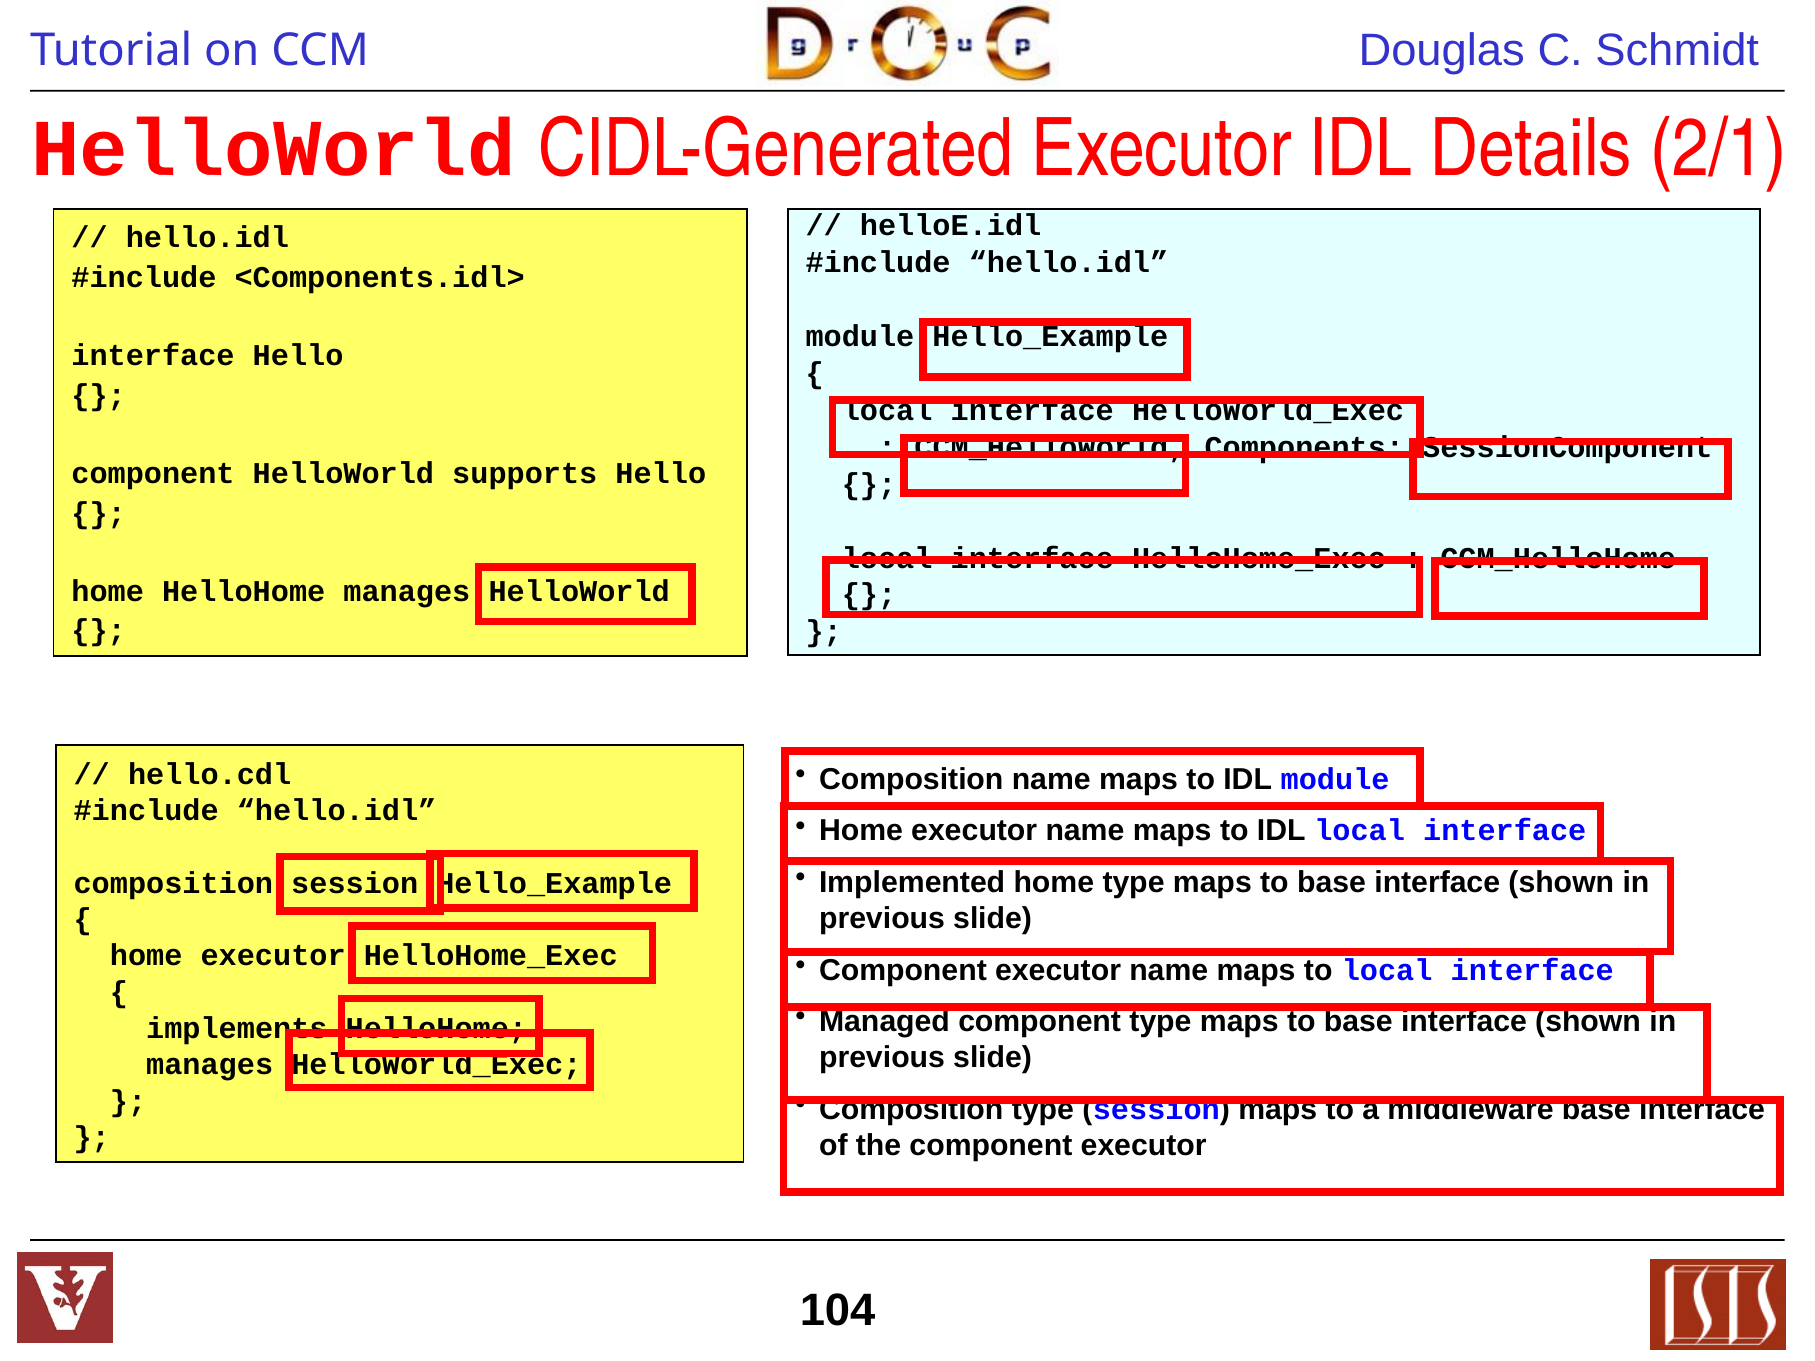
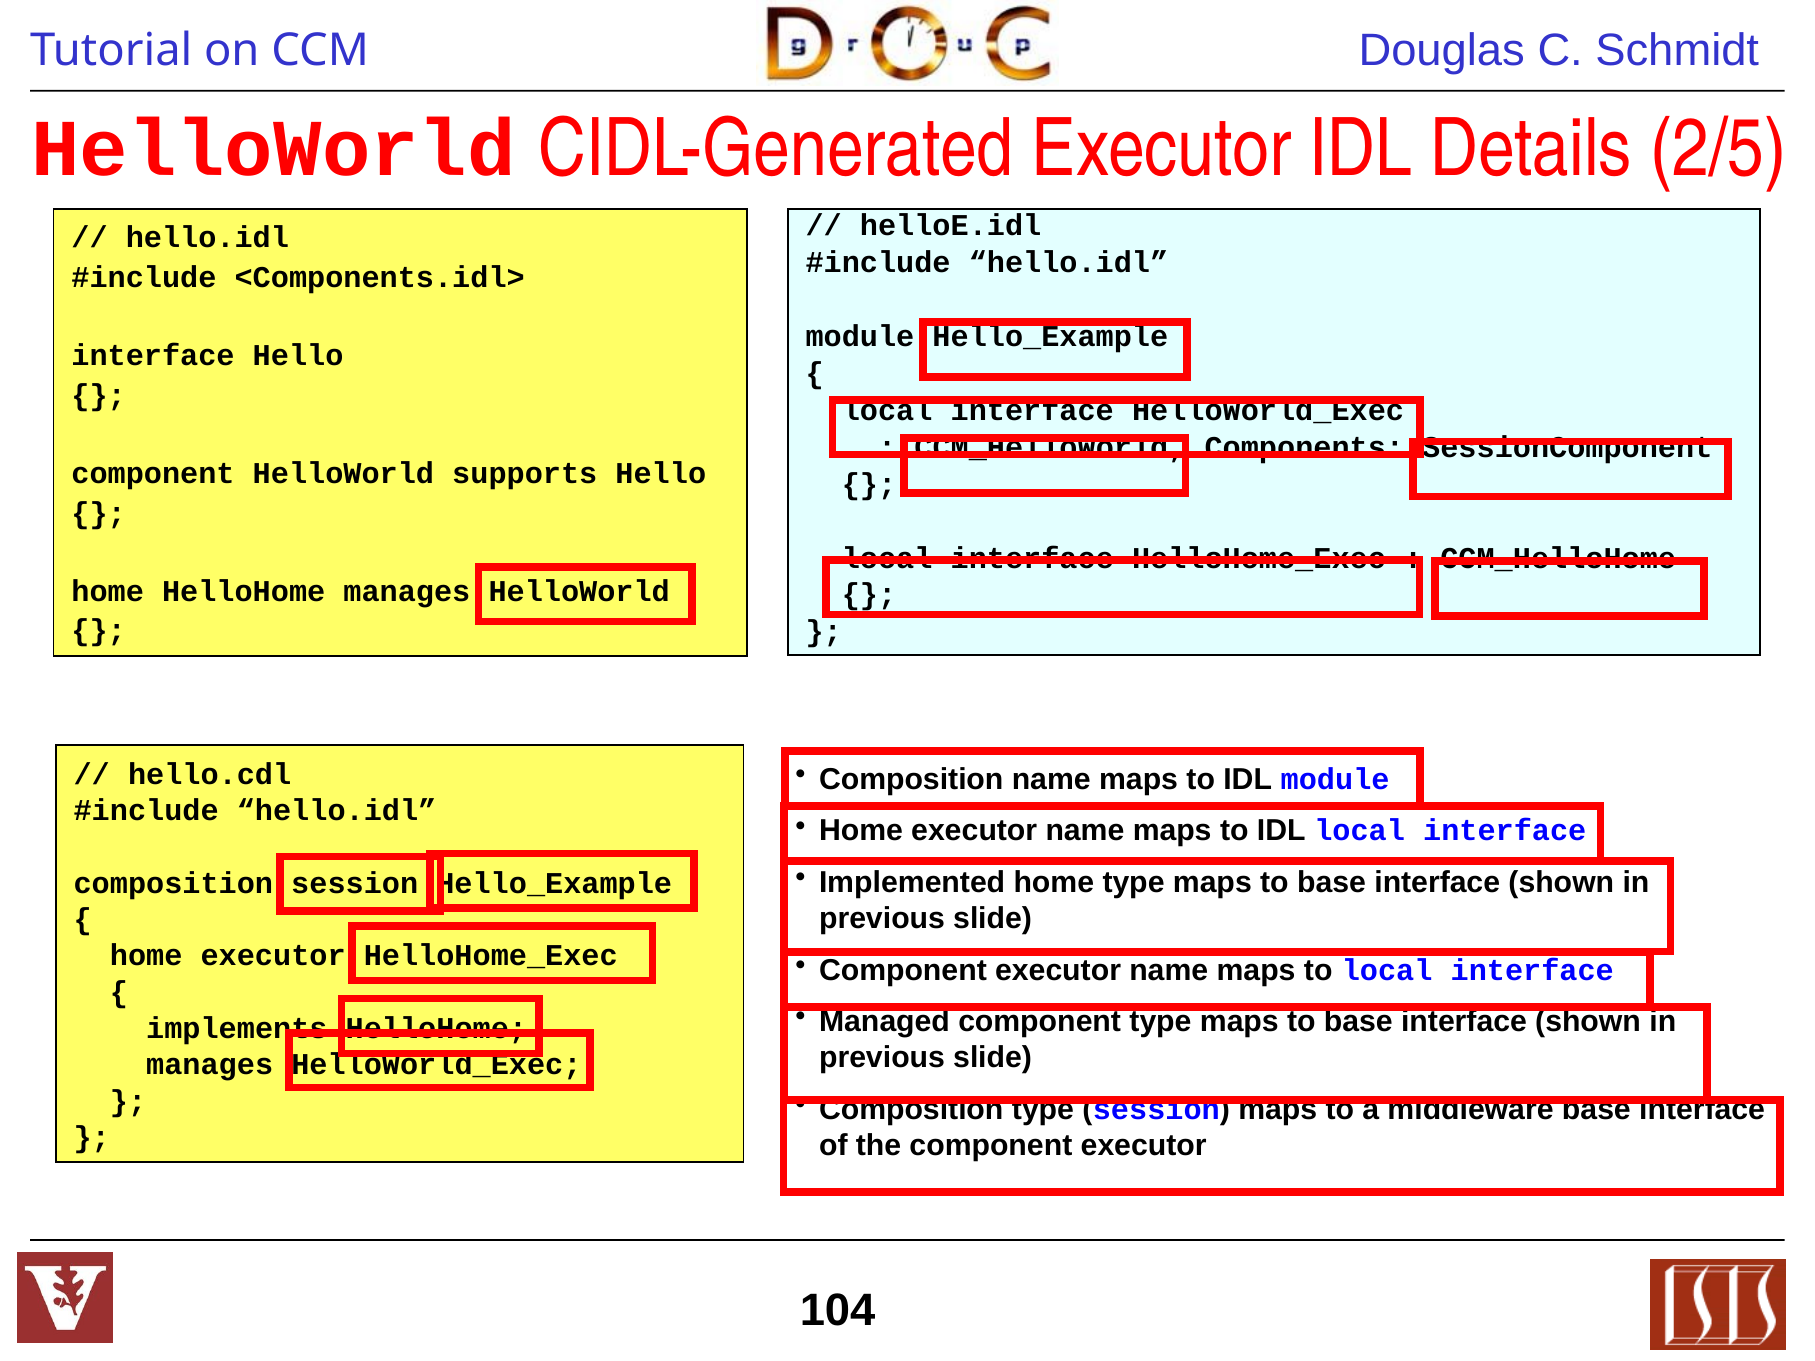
2/1: 2/1 -> 2/5 (1718, 149)
